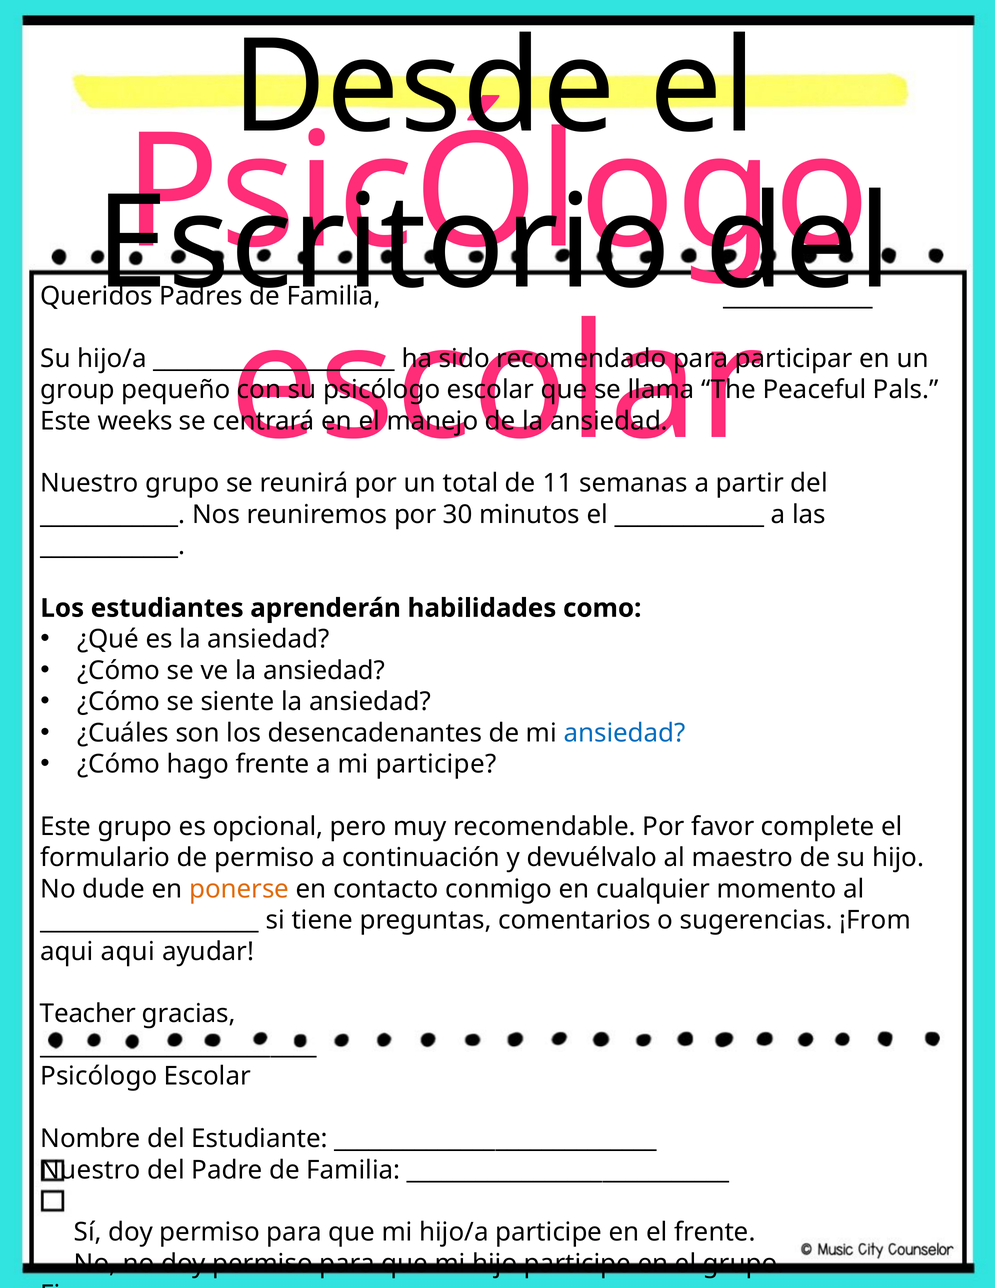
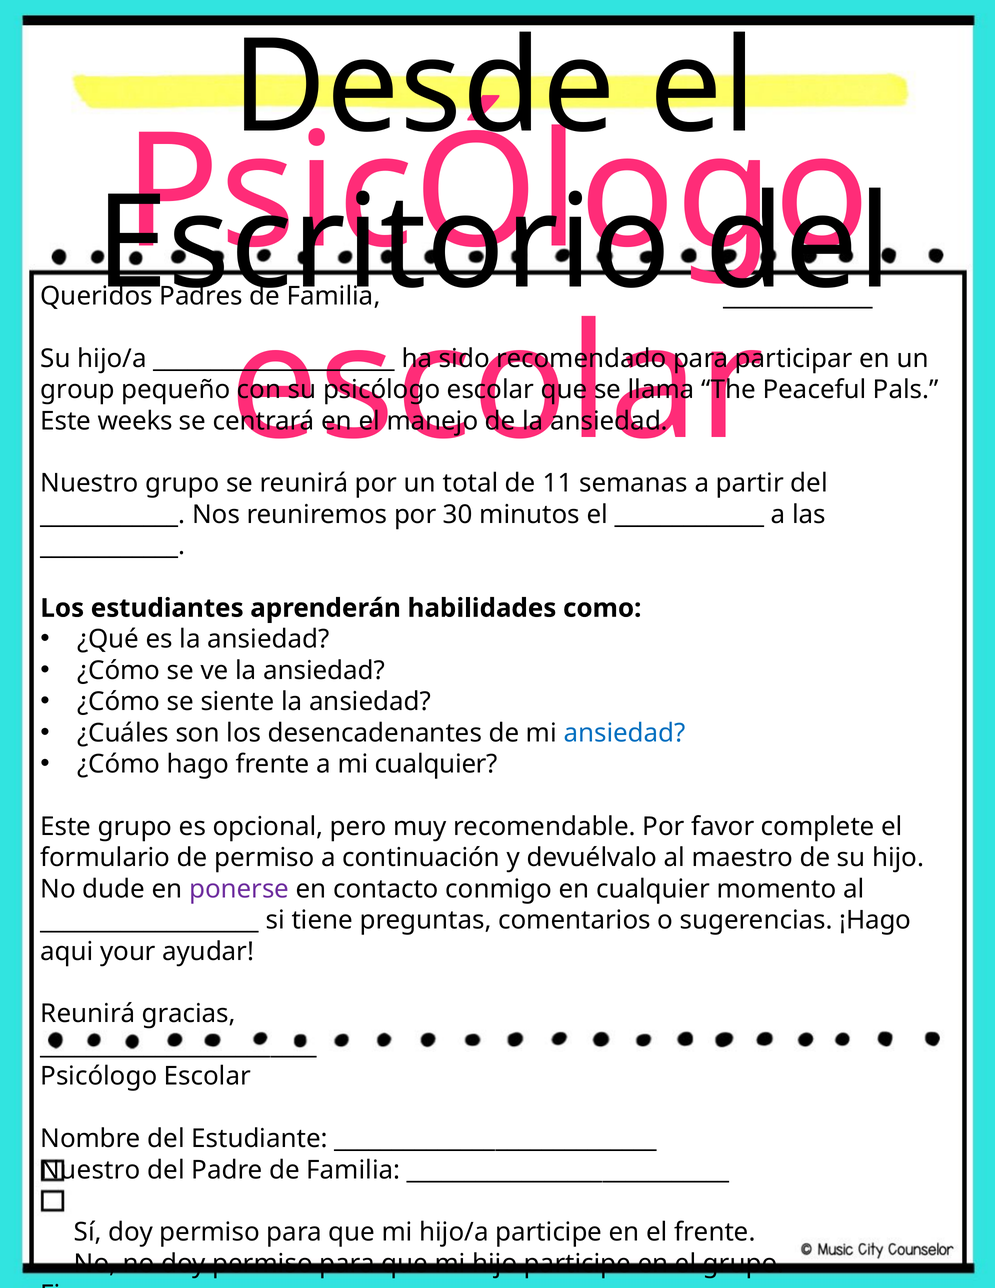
mi participe: participe -> cualquier (436, 764)
ponerse colour: orange -> purple (239, 889)
¡From: ¡From -> ¡Hago (875, 920)
aqui aqui: aqui -> your (128, 951)
Teacher: Teacher -> Reunirá (88, 1014)
